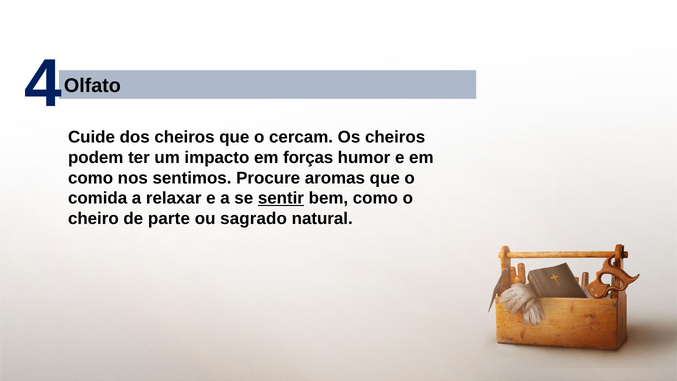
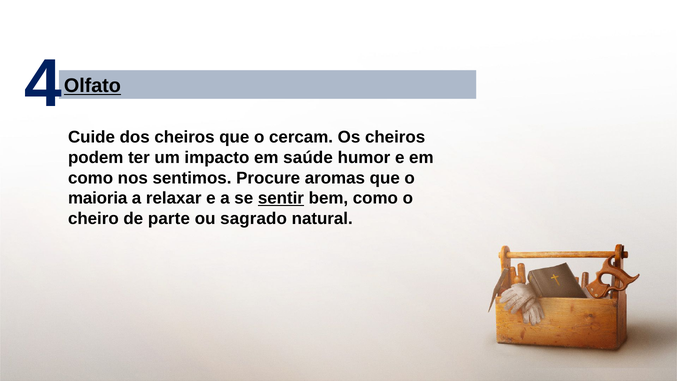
Olfato underline: none -> present (92, 86)
forças: forças -> saúde (308, 158)
comida: comida -> maioria (98, 198)
